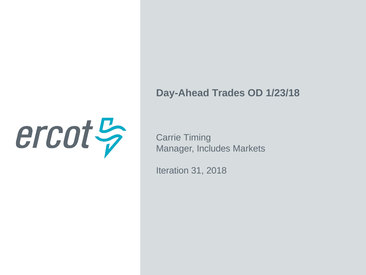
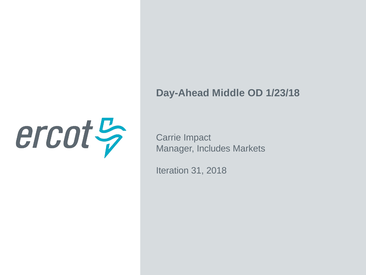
Trades: Trades -> Middle (228, 93)
Timing: Timing -> Impact (197, 137)
